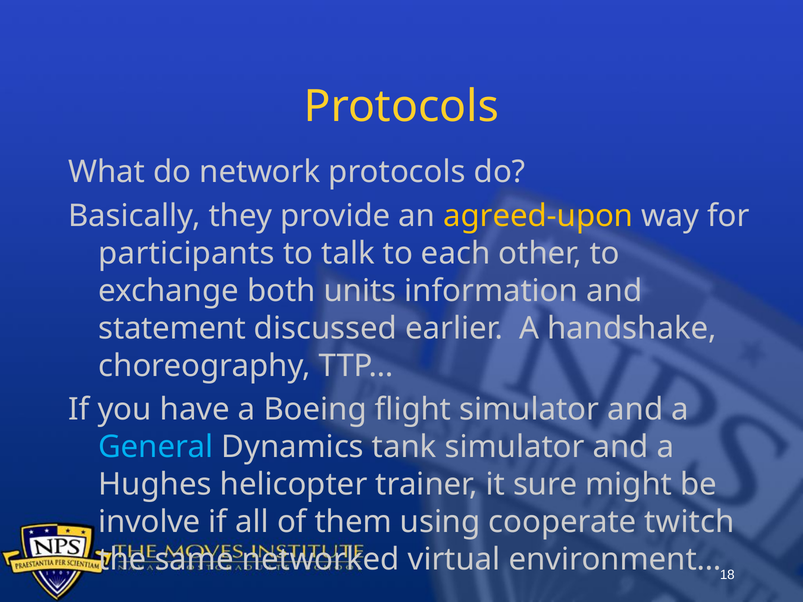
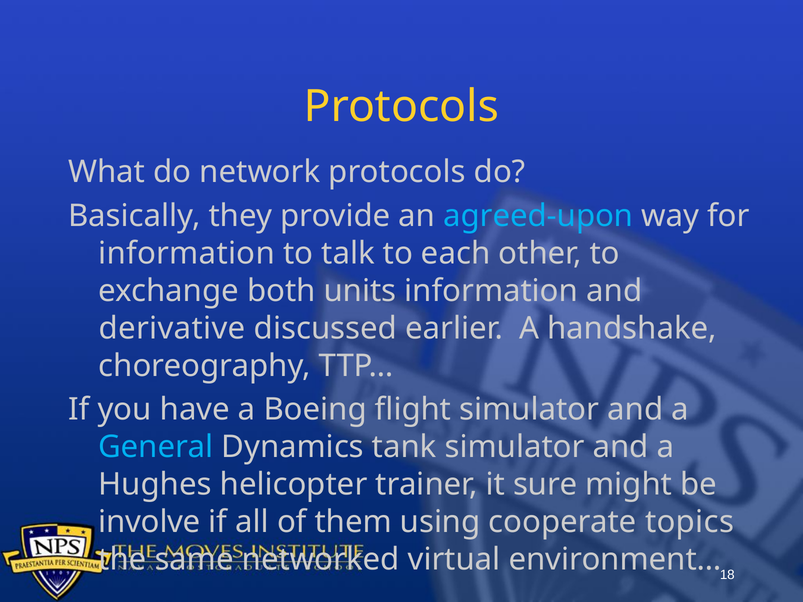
agreed-upon colour: yellow -> light blue (538, 216)
participants: participants -> information (187, 253)
statement: statement -> derivative (172, 328)
twitch: twitch -> topics (690, 522)
